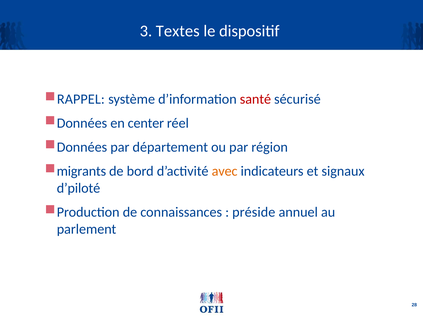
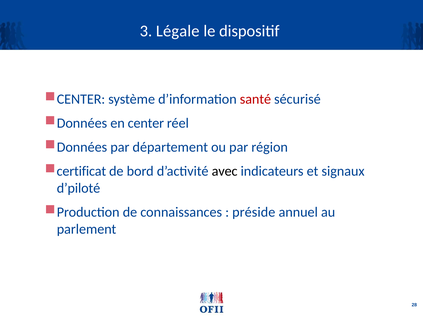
Textes: Textes -> Légale (178, 31)
RAPPEL: RAPPEL -> CENTER (81, 99)
migrants: migrants -> certificat (81, 171)
avec colour: orange -> black (225, 171)
